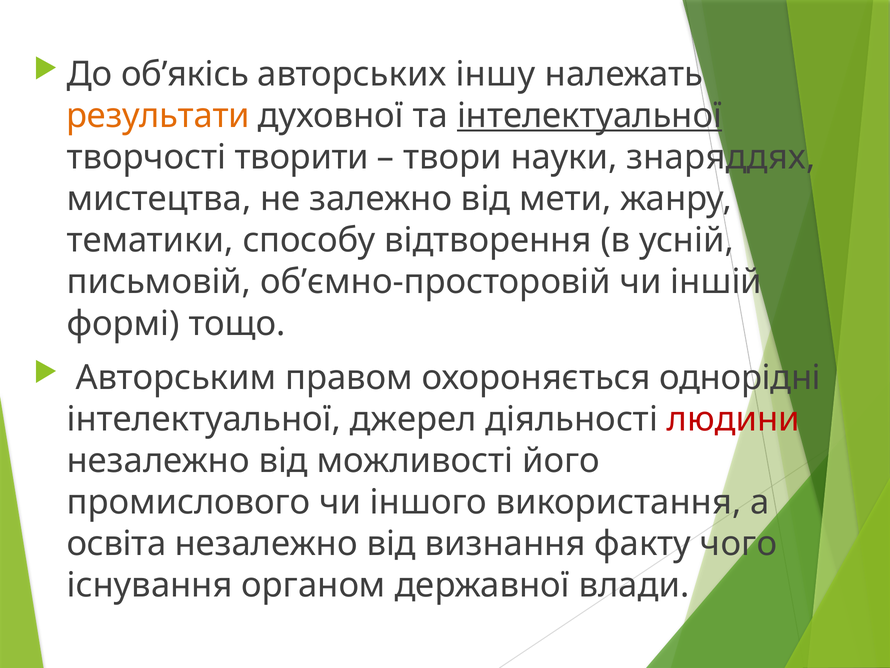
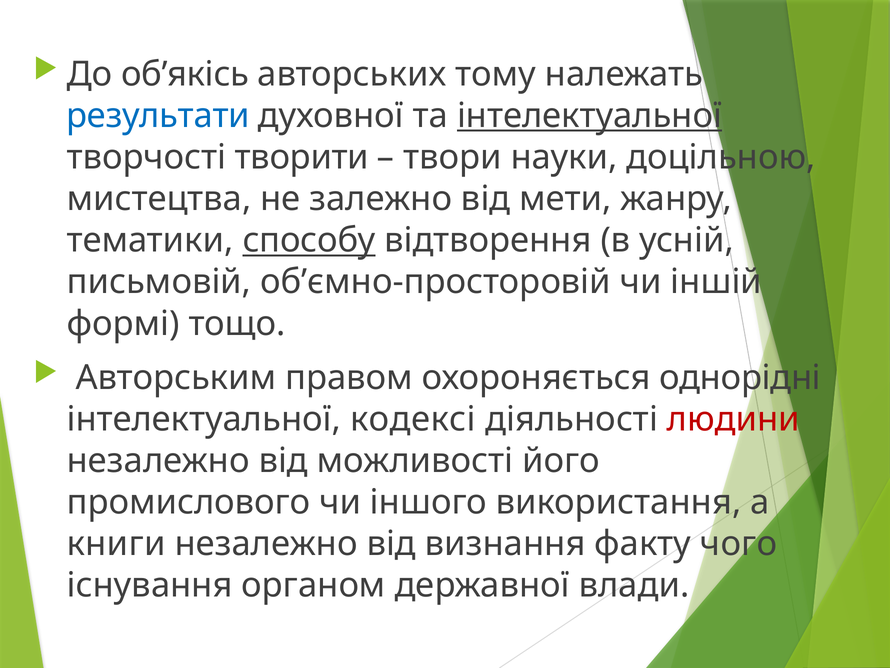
іншу: іншу -> тому (496, 74)
результати colour: orange -> blue (158, 116)
знаряддях: знаряддях -> доцільною (721, 157)
способу underline: none -> present (309, 240)
джерел: джерел -> кодексі (413, 419)
освіта: освіта -> книги (116, 544)
